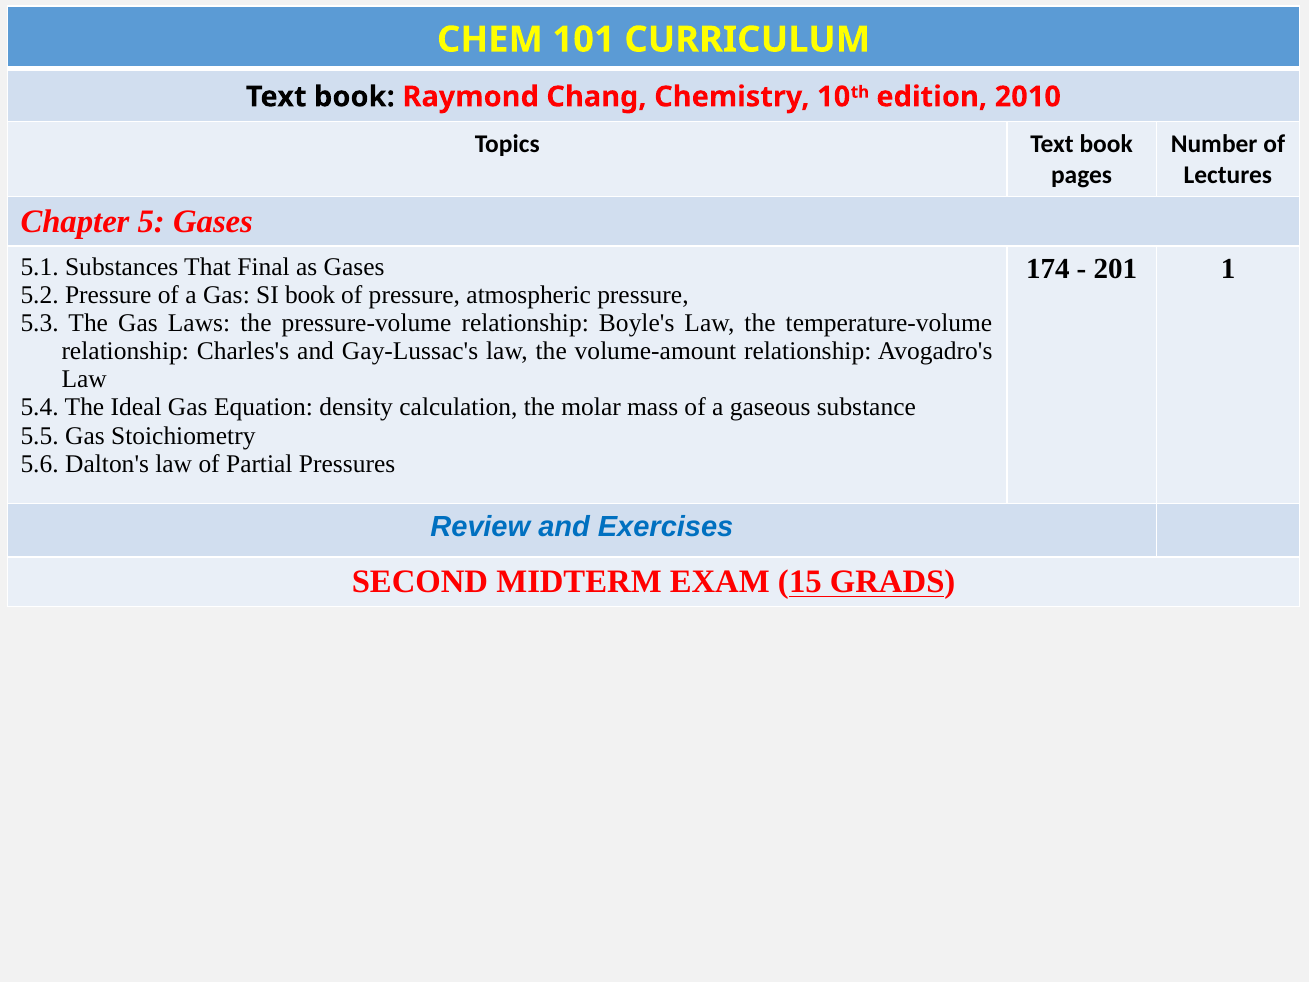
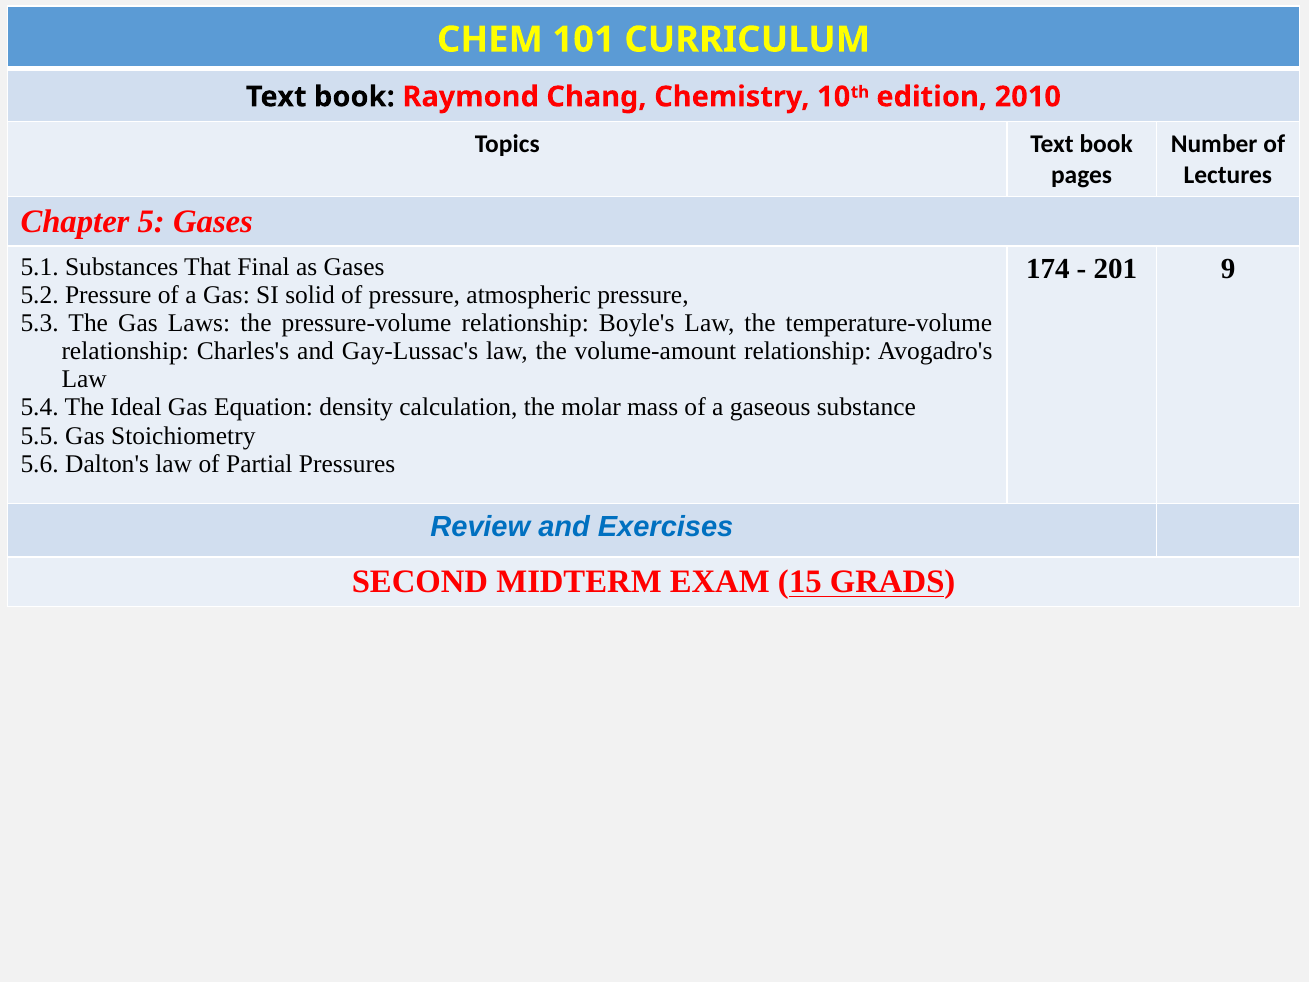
1: 1 -> 9 (1228, 269)
SI book: book -> solid (310, 295)
